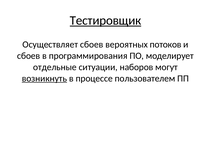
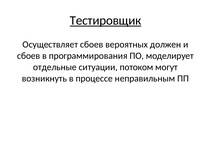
потоков: потоков -> должен (166, 44)
наборов: наборов -> потоком (137, 67)
возникнуть underline: present -> none (44, 78)
пользователем: пользователем -> неправильным (145, 78)
